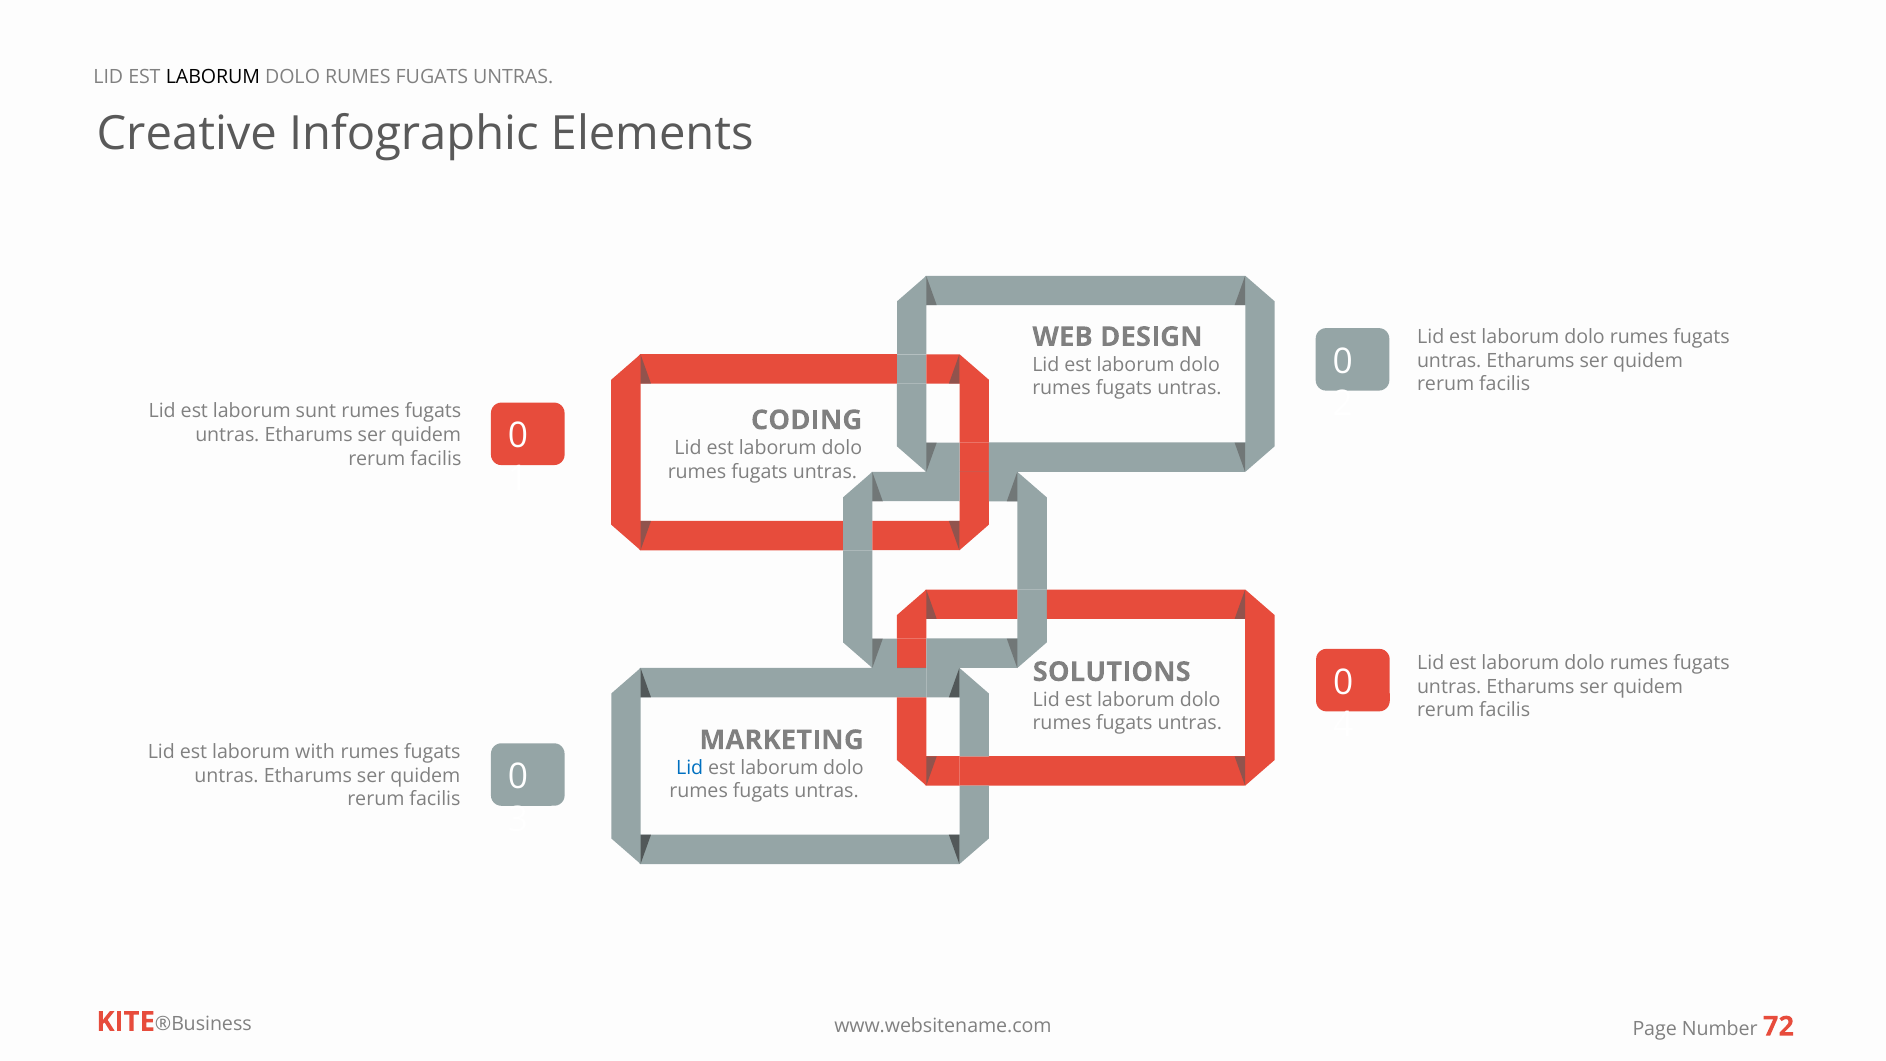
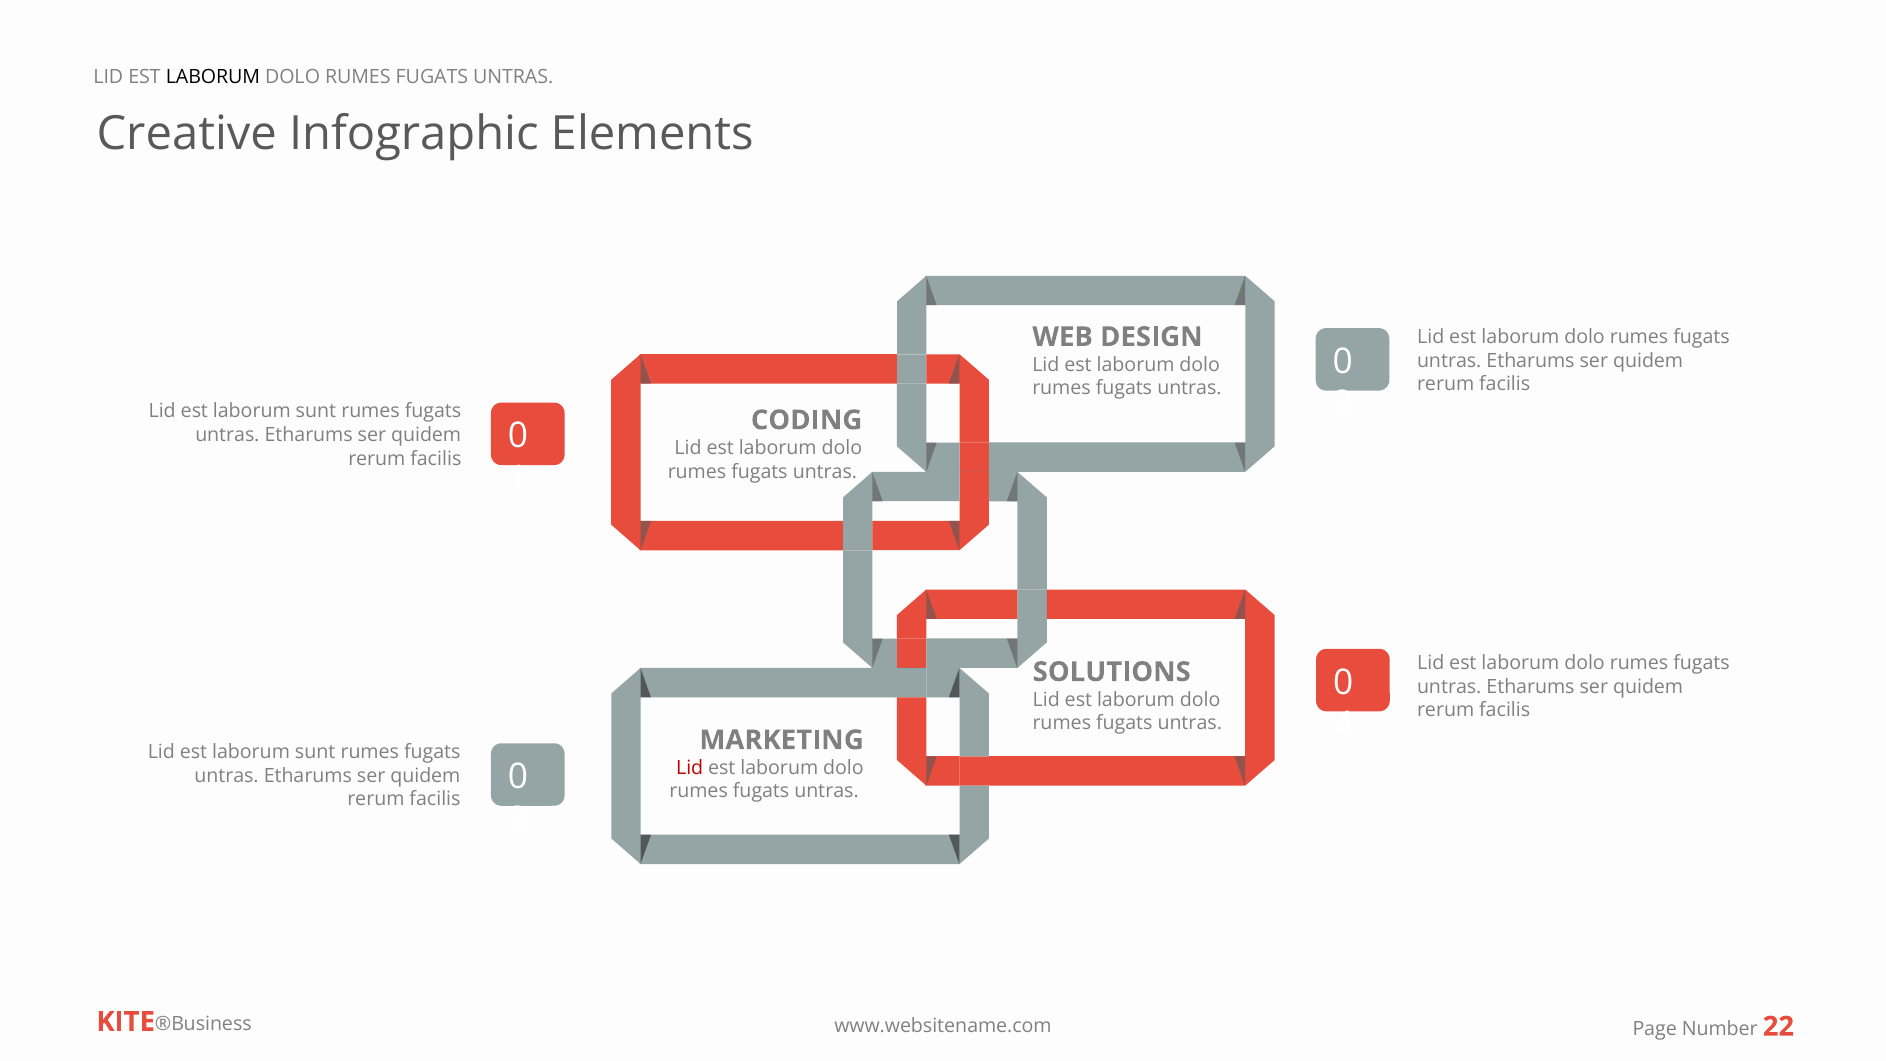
with: with -> sunt (315, 752)
Lid colour: blue -> red (690, 768)
72: 72 -> 22 (1778, 1026)
